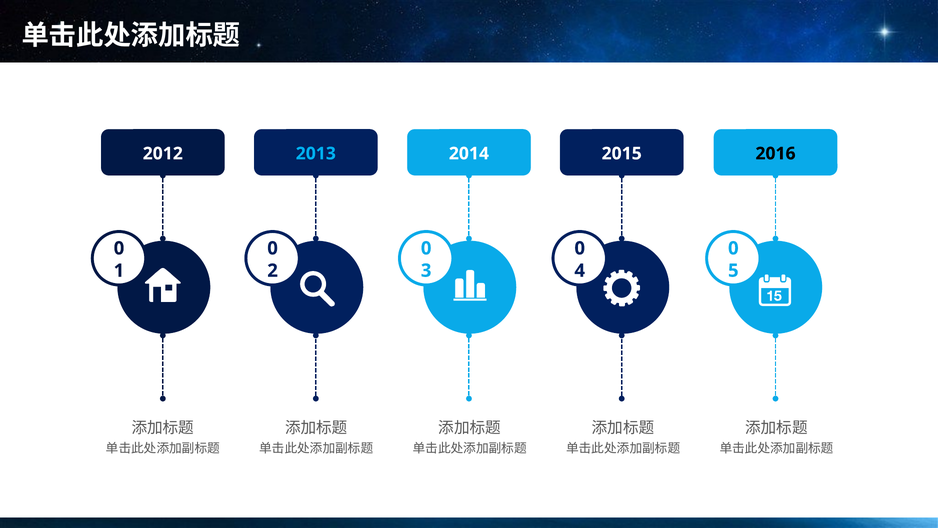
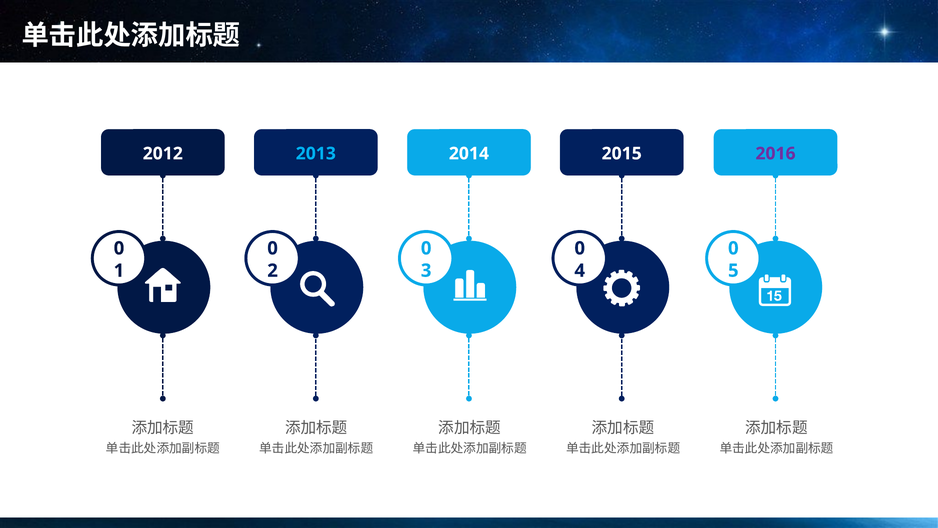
2016 colour: black -> purple (776, 153)
